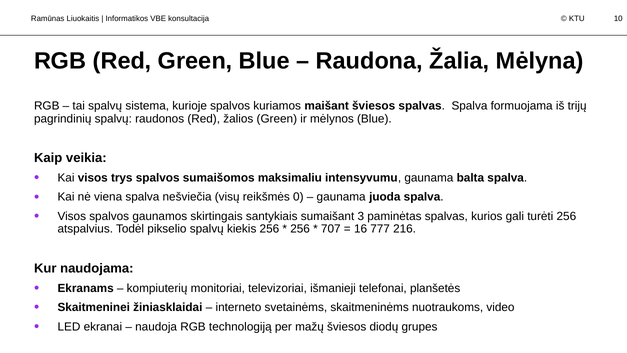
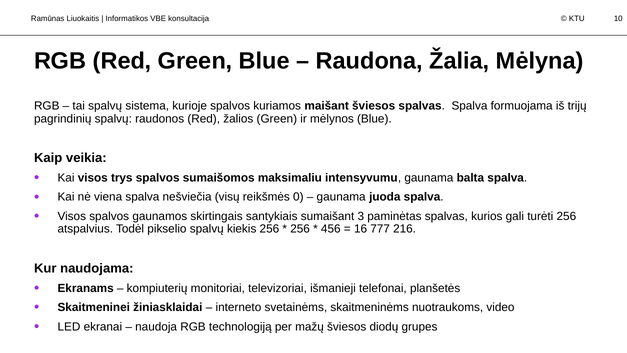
707: 707 -> 456 (331, 229)
